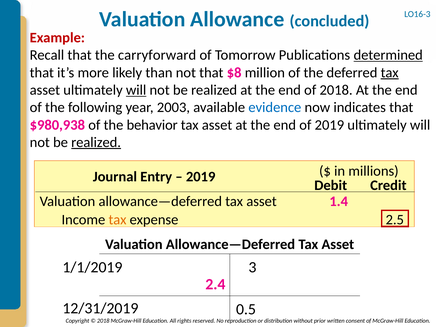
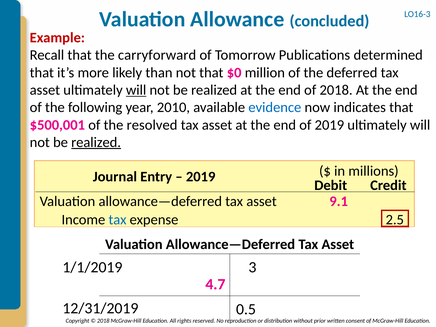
determined underline: present -> none (388, 55)
$8: $8 -> $0 (234, 73)
tax underline: present -> none (390, 73)
2003: 2003 -> 2010 (173, 107)
$980,938: $980,938 -> $500,001 (57, 125)
behavior: behavior -> resolved (152, 125)
1.4: 1.4 -> 9.1 (339, 201)
tax colour: orange -> blue (118, 220)
2.4: 2.4 -> 4.7 (215, 284)
